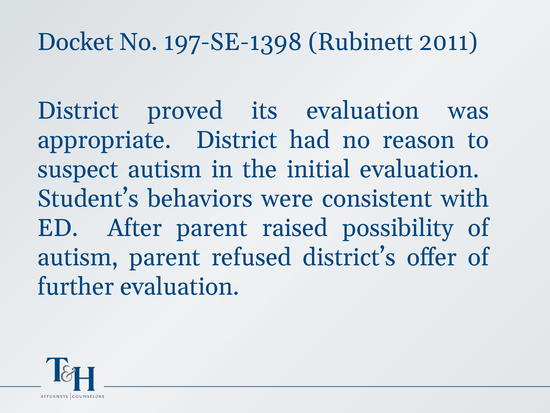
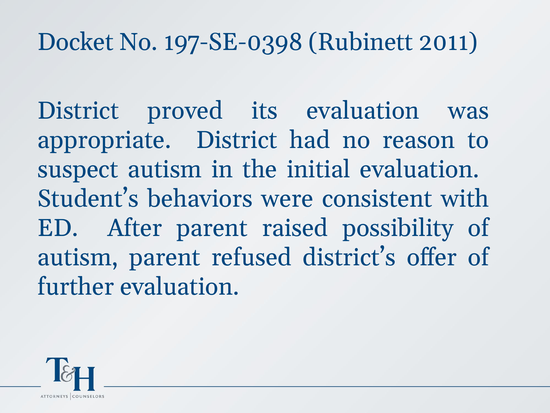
197-SE-1398: 197-SE-1398 -> 197-SE-0398 (233, 42)
